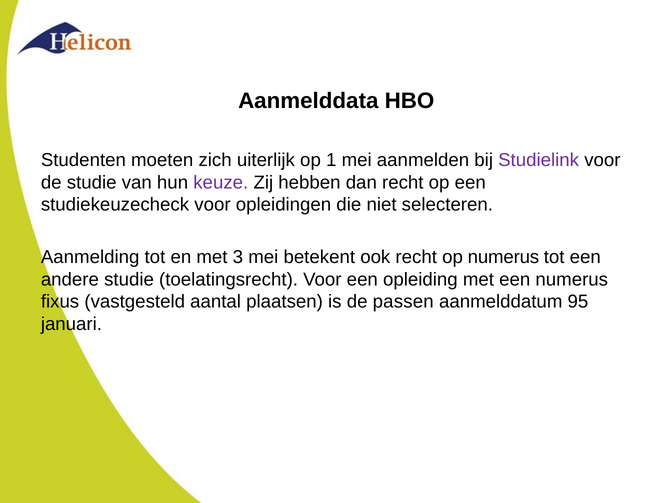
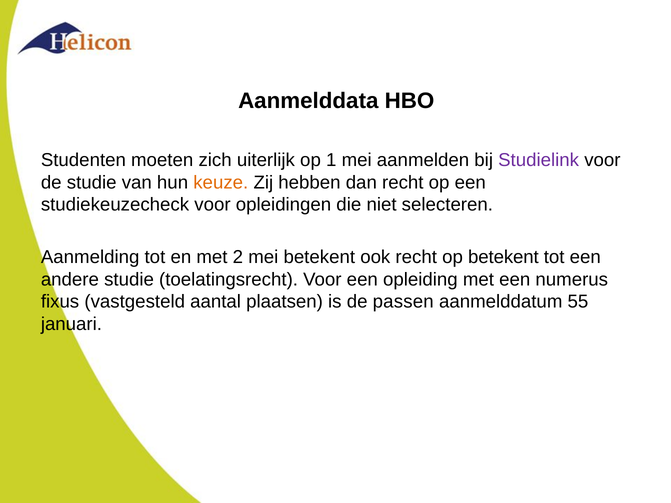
keuze colour: purple -> orange (221, 183)
3: 3 -> 2 (238, 257)
op numerus: numerus -> betekent (503, 257)
95: 95 -> 55 (578, 302)
